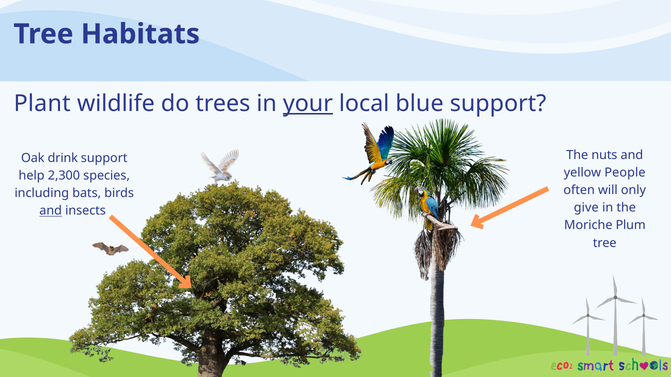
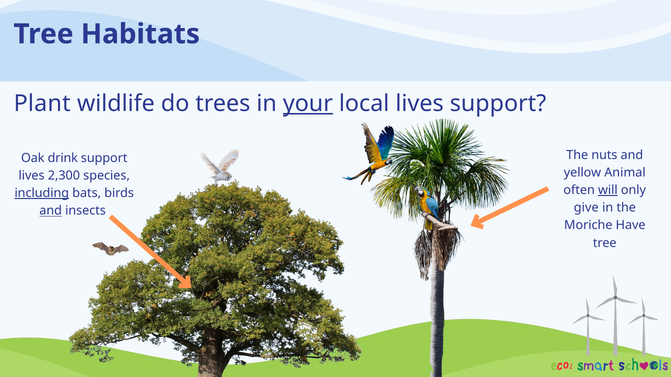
local blue: blue -> lives (420, 104)
People: People -> Animal (625, 173)
help: help -> lives (32, 176)
will underline: none -> present (608, 190)
including underline: none -> present (42, 193)
Plum: Plum -> Have (631, 226)
